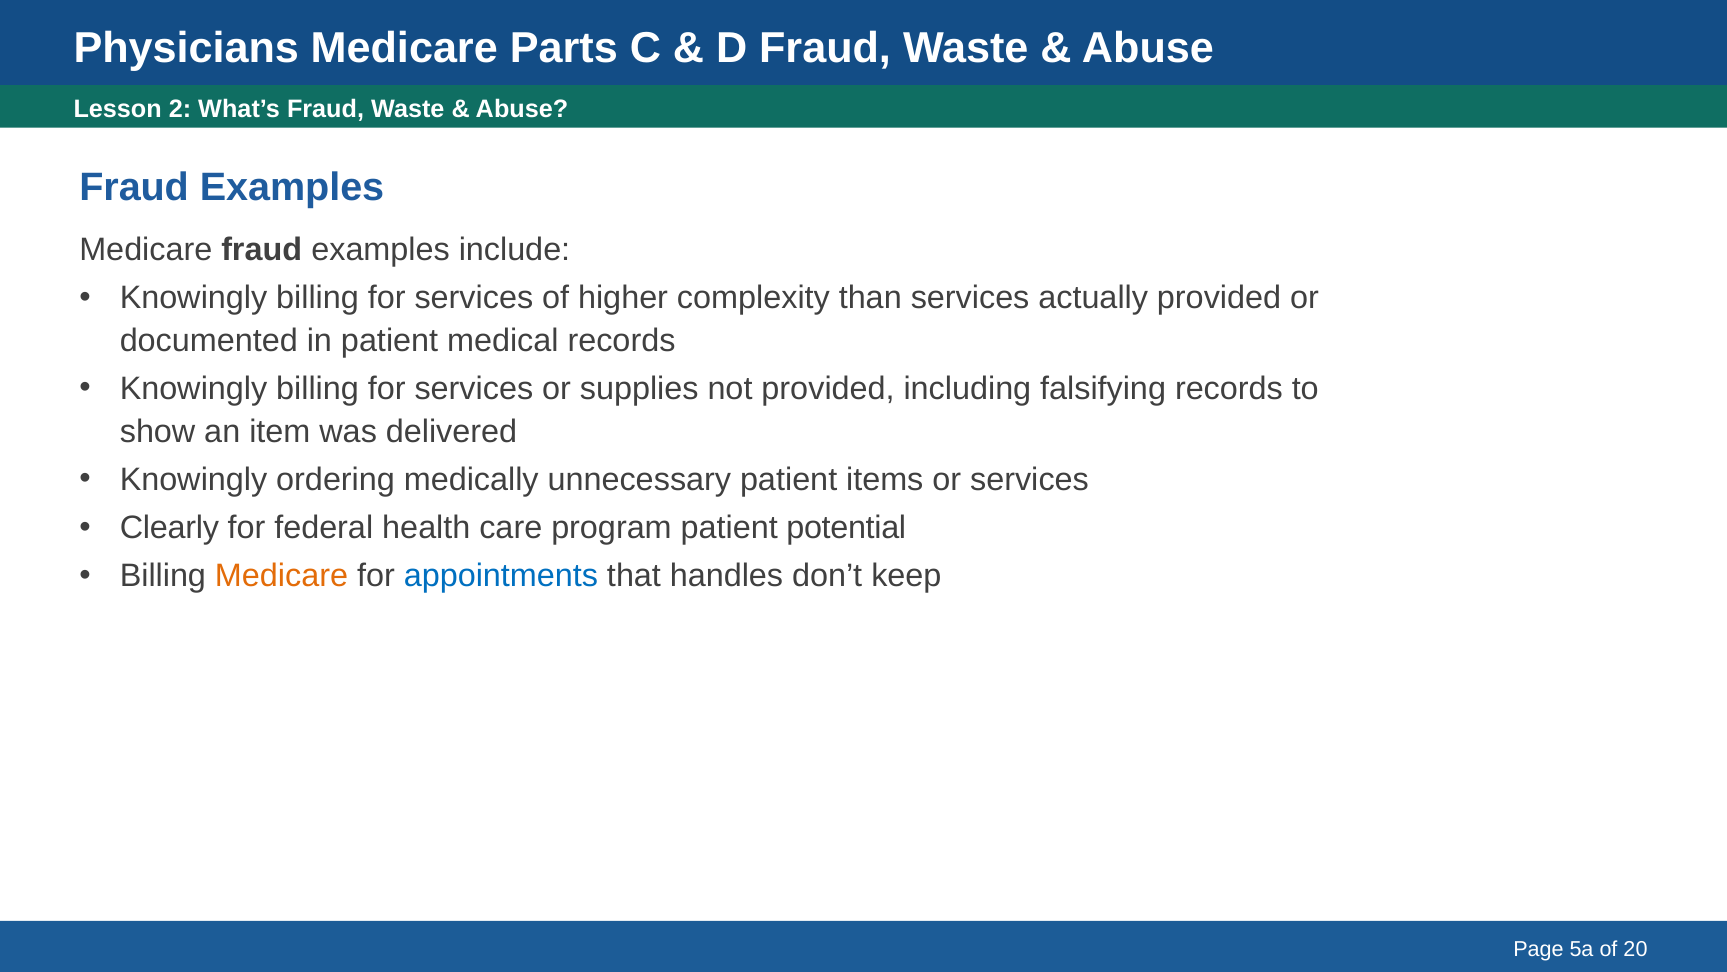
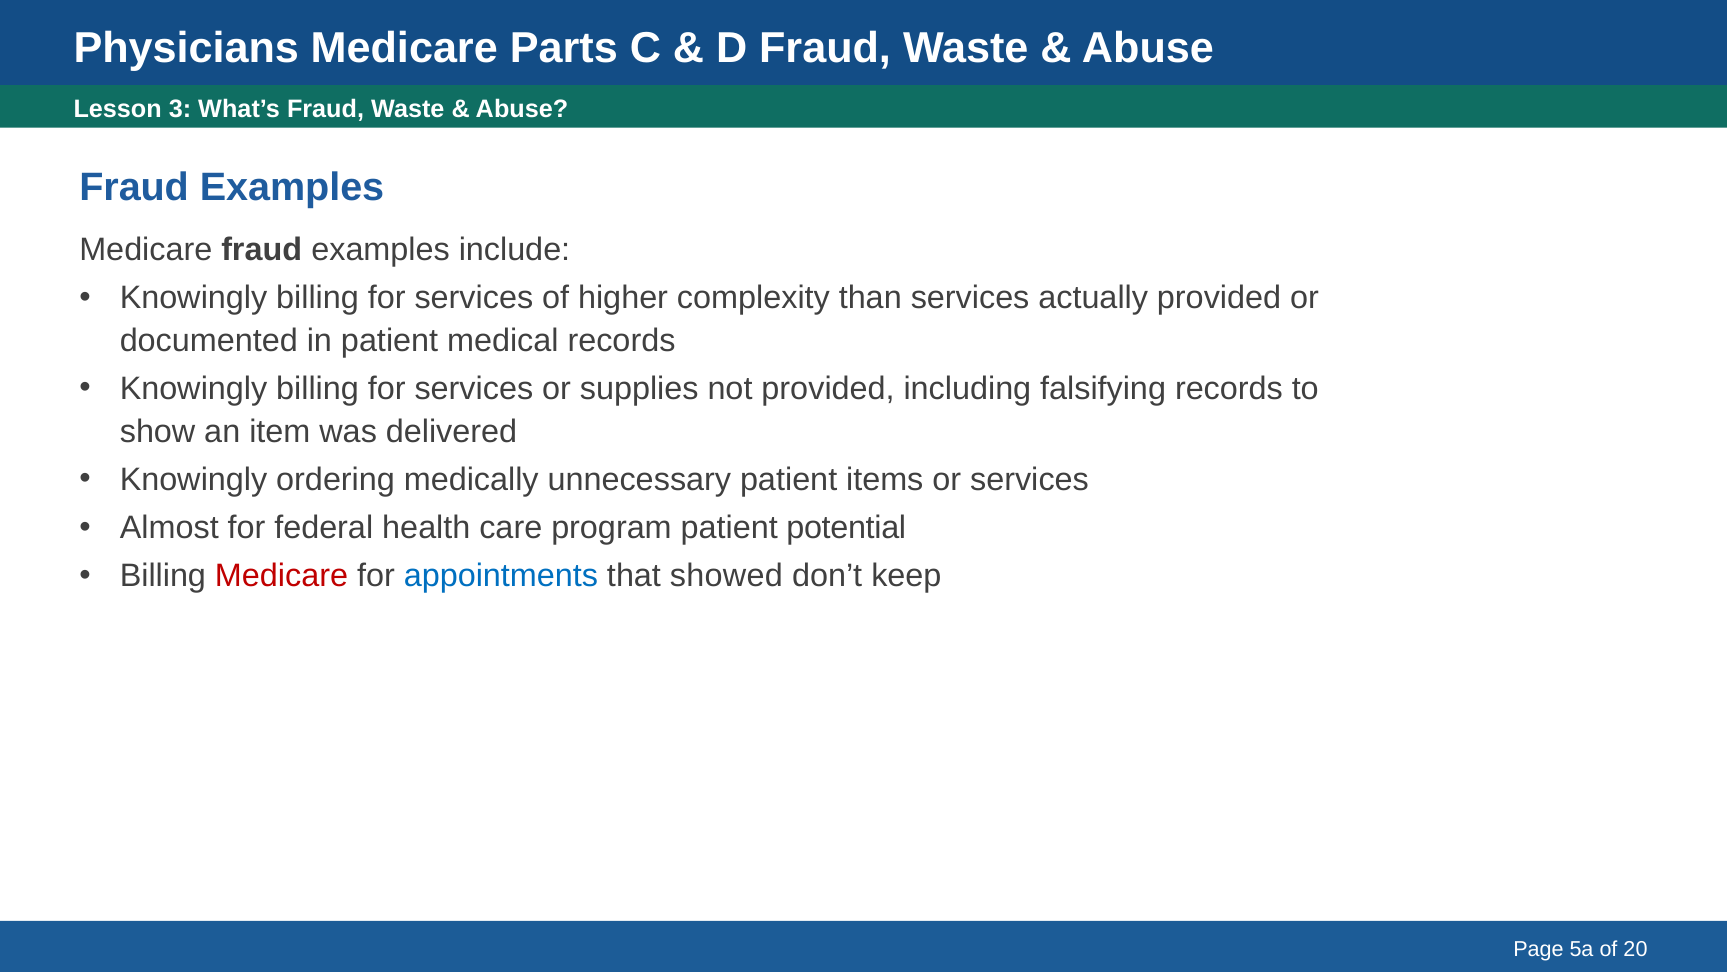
2: 2 -> 3 (180, 109)
Clearly: Clearly -> Almost (169, 528)
Medicare colour: orange -> red (282, 576)
handles: handles -> showed (726, 576)
